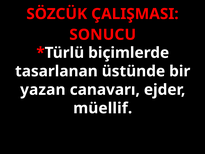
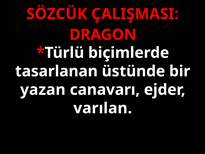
SONUCU: SONUCU -> DRAGON (103, 35)
müellif: müellif -> varılan (103, 108)
